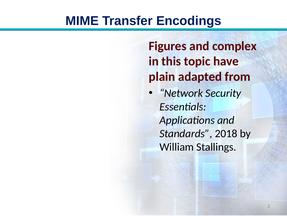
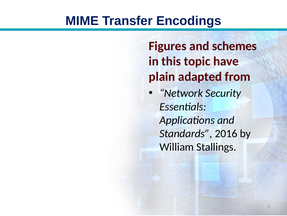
complex: complex -> schemes (234, 46)
2018: 2018 -> 2016 (226, 133)
